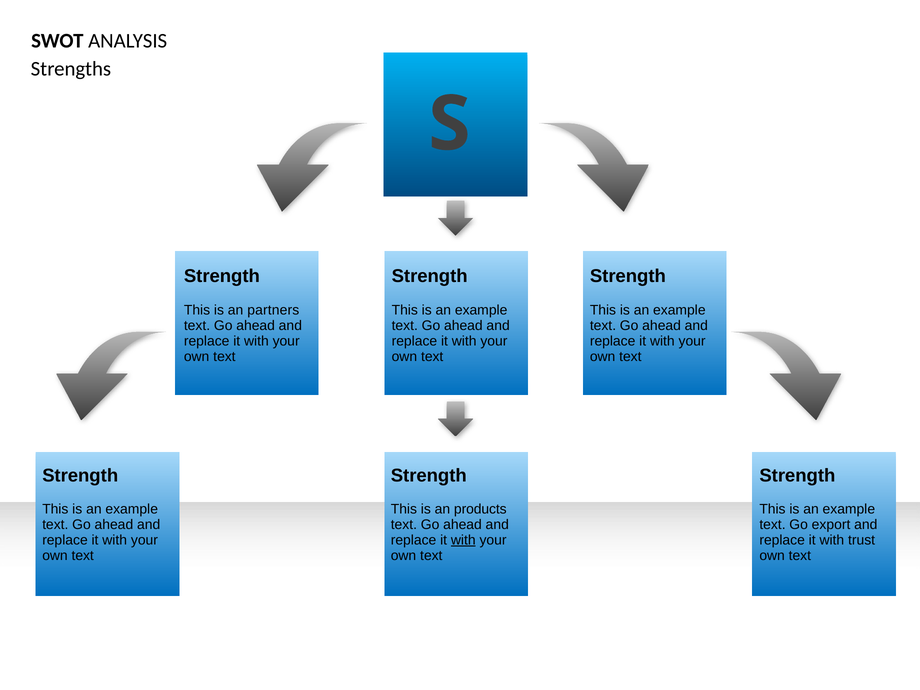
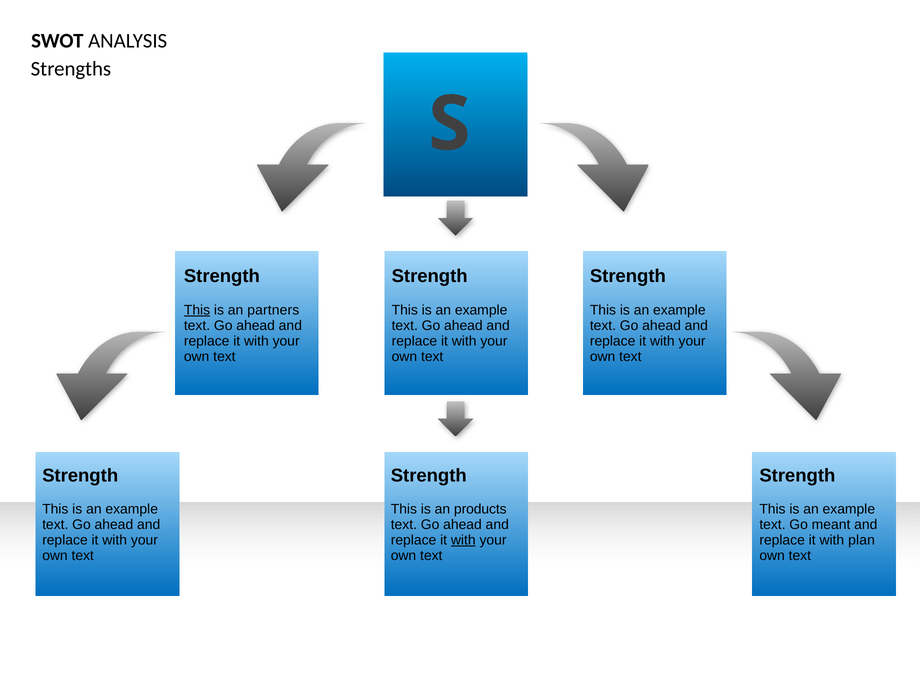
This underline: none -> present (197, 310)
export: export -> meant (831, 524)
trust: trust -> plan (862, 540)
